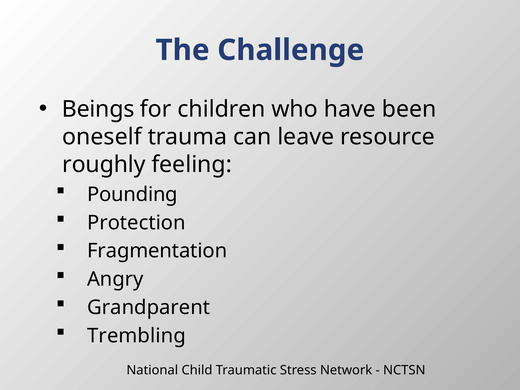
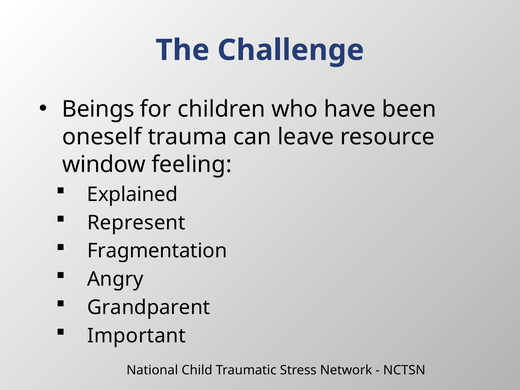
roughly: roughly -> window (104, 165)
Pounding: Pounding -> Explained (132, 194)
Protection: Protection -> Represent (136, 223)
Trembling: Trembling -> Important (137, 336)
